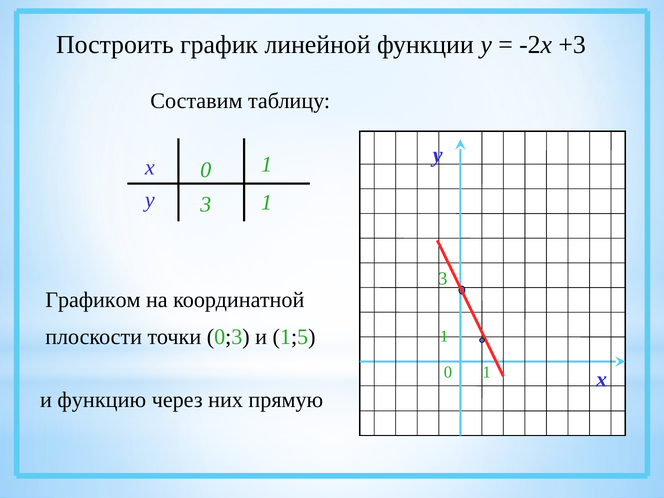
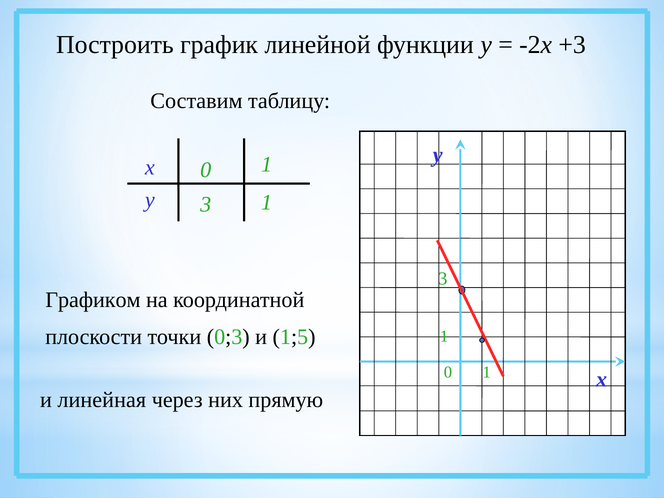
функцию: функцию -> линейная (102, 400)
